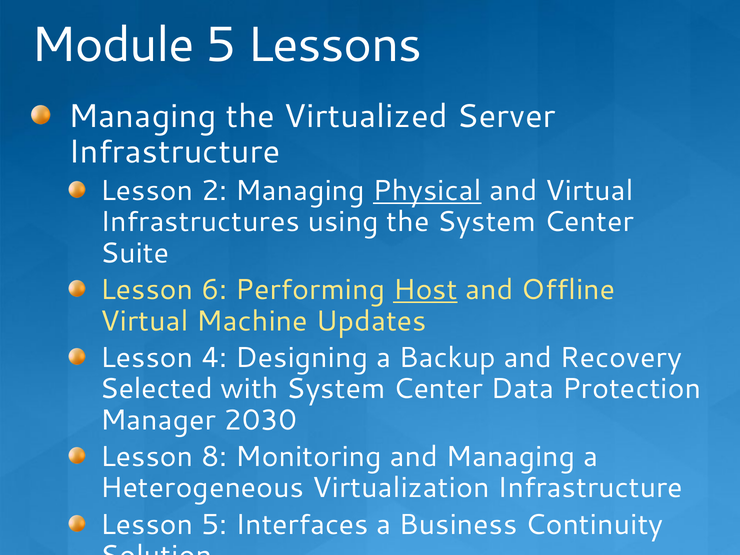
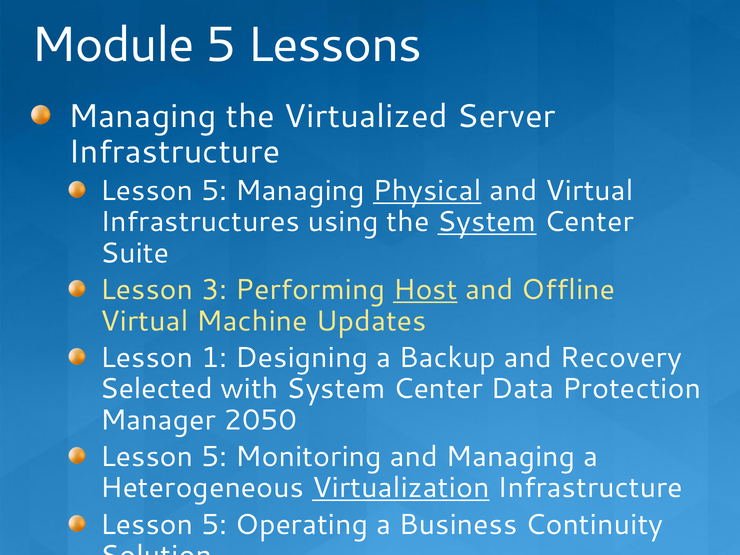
2: 2 -> 5 (214, 191)
System underline: none -> present (487, 222)
6: 6 -> 3 (214, 290)
4: 4 -> 1 (214, 358)
2030: 2030 -> 2050 (260, 420)
8: 8 -> 5 (214, 457)
Virtualization underline: none -> present (401, 488)
Interfaces: Interfaces -> Operating (302, 525)
